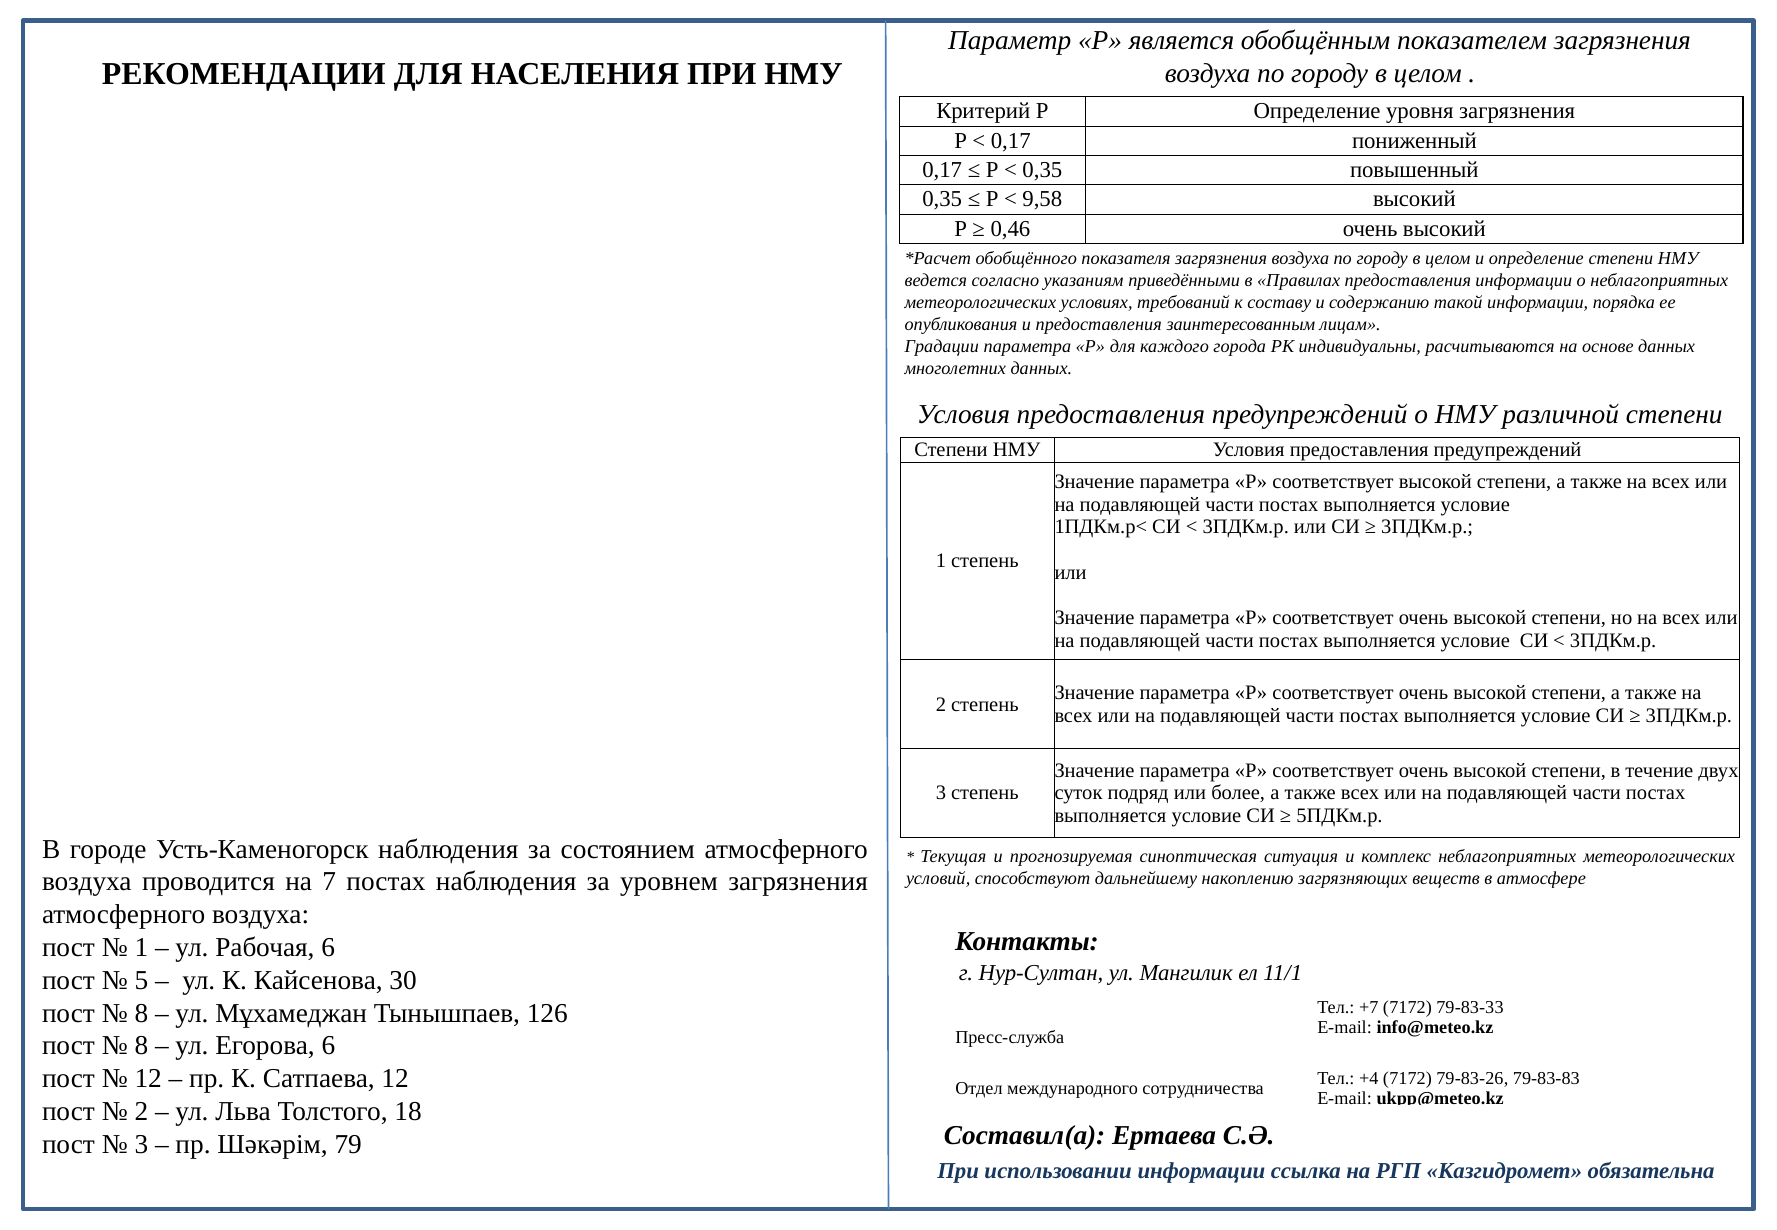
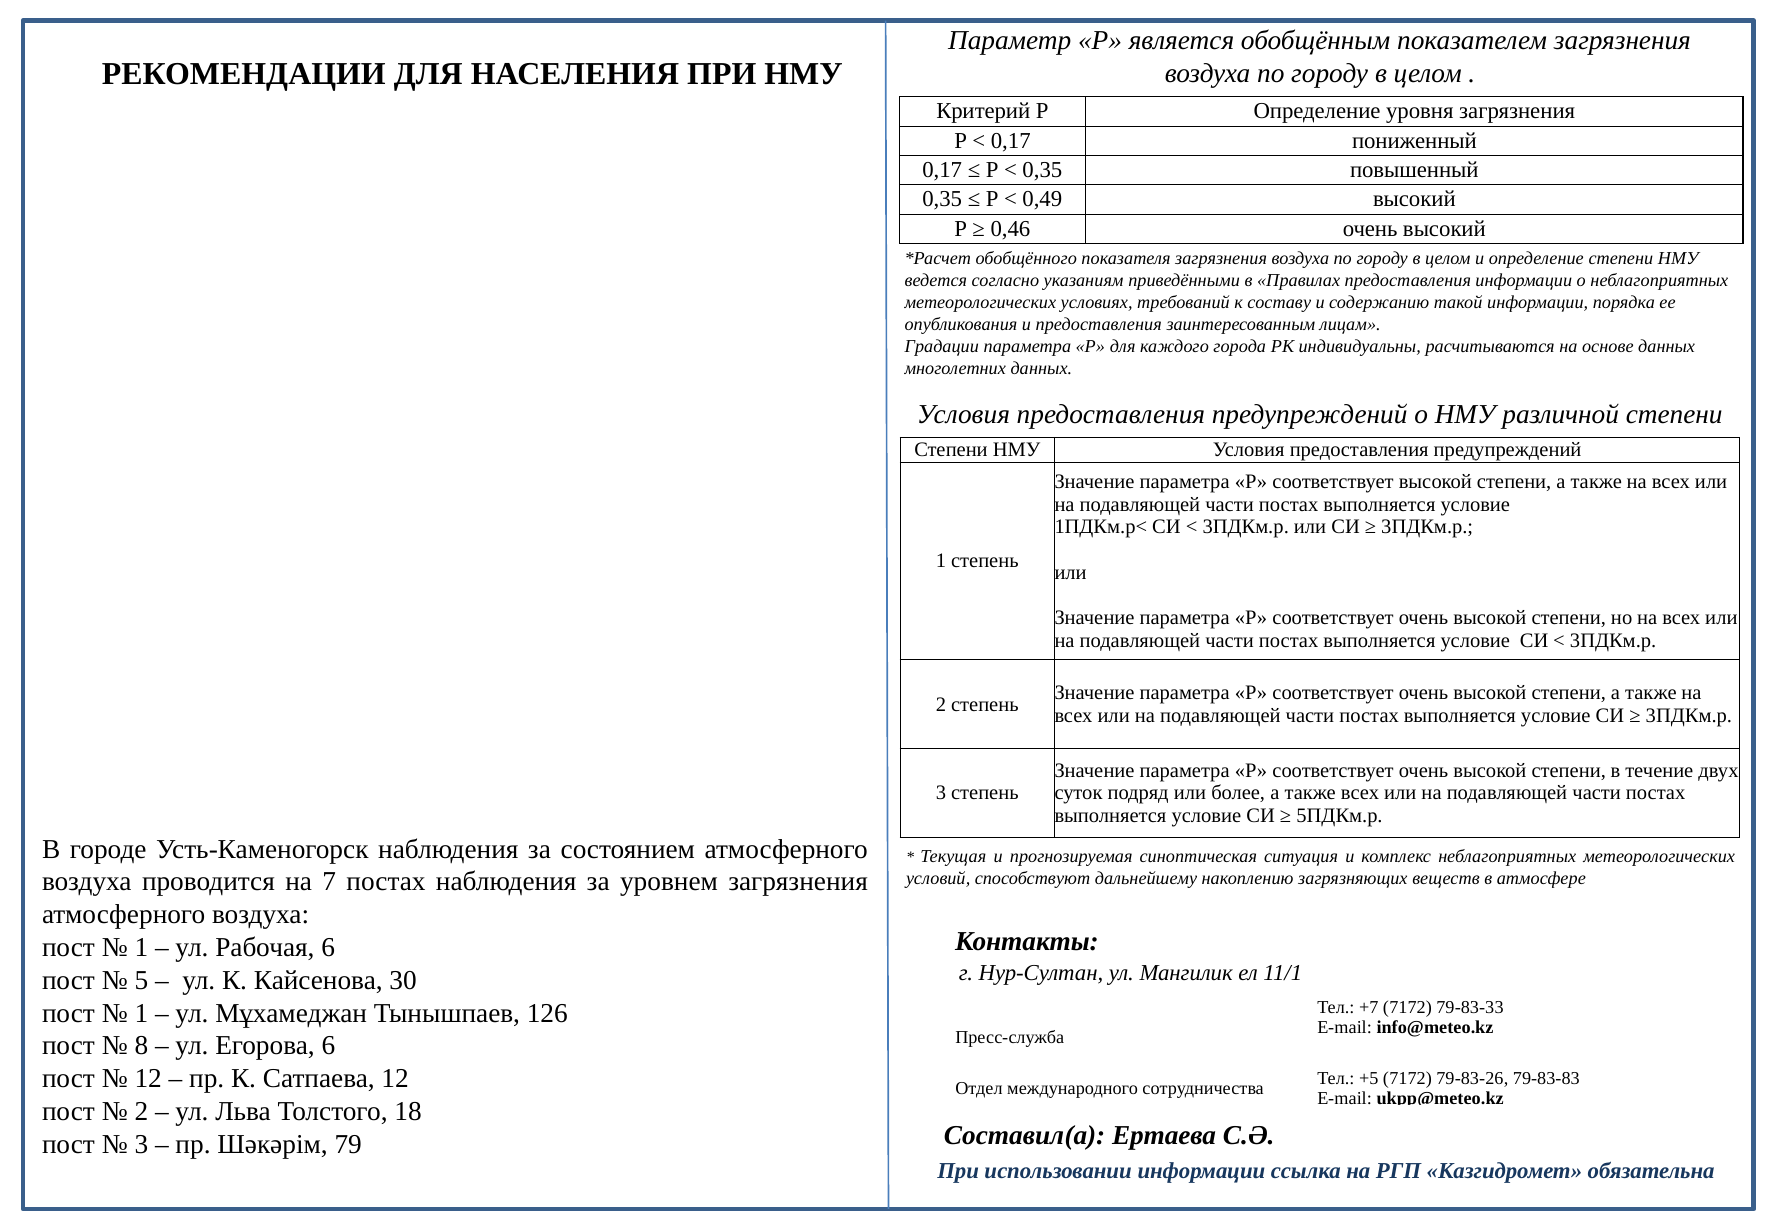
9,58: 9,58 -> 0,49 (1042, 199)
8: 8 -> 1 (141, 1013)
+4: +4 -> +5 (1369, 1078)
